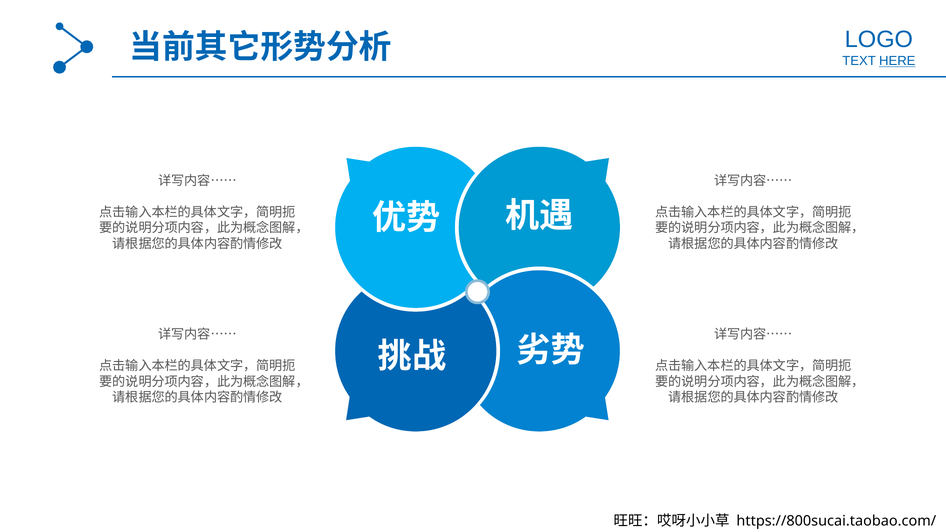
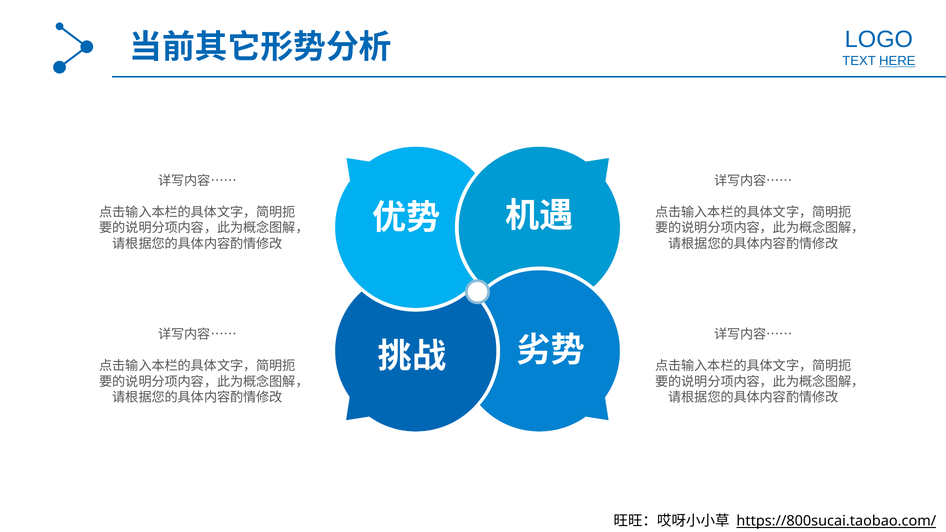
https://800sucai.taobao.com/ underline: none -> present (836, 521)
